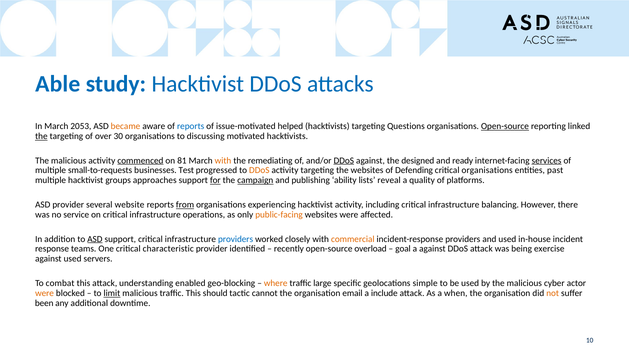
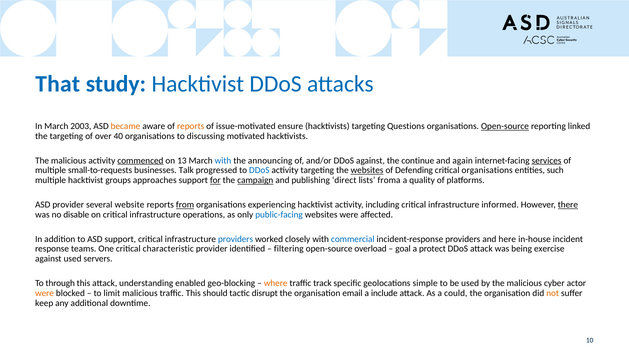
Able: Able -> That (58, 84)
2053: 2053 -> 2003 (81, 126)
reports colour: blue -> orange (191, 126)
helped: helped -> ensure (290, 126)
the underline: present -> none (41, 136)
30: 30 -> 40 (118, 136)
81: 81 -> 13 (182, 160)
with colour: orange -> blue (223, 160)
remediating: remediating -> announcing (270, 160)
DDoS underline: present -> none (344, 160)
designed: designed -> continue (418, 160)
ready: ready -> again (463, 160)
Test: Test -> Talk (186, 170)
DDoS colour: orange -> blue (259, 170)
websites underline: none -> present (367, 170)
past: past -> such (555, 170)
ability: ability -> direct (344, 180)
reveal: reveal -> froma (389, 180)
balancing: balancing -> informed (500, 205)
there underline: none -> present (568, 205)
service: service -> disable (76, 215)
public-facing colour: orange -> blue (279, 215)
ASD underline: present -> none (95, 239)
commercial colour: orange -> blue (353, 239)
and used: used -> here (507, 239)
recently: recently -> filtering (289, 249)
a against: against -> protect (432, 249)
combat: combat -> through (60, 283)
large: large -> track (322, 283)
limit underline: present -> none (112, 293)
cannot: cannot -> disrupt (265, 293)
when: when -> could (456, 293)
been: been -> keep (44, 303)
